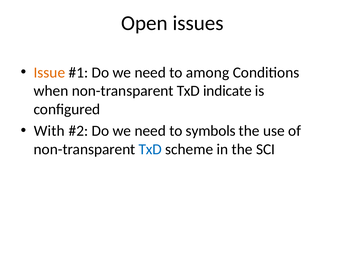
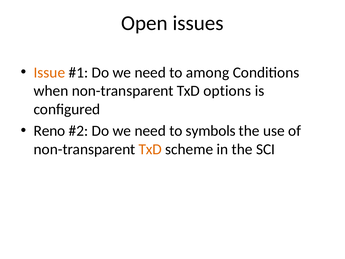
indicate: indicate -> options (227, 91)
With: With -> Reno (49, 131)
TxD colour: blue -> orange (150, 149)
